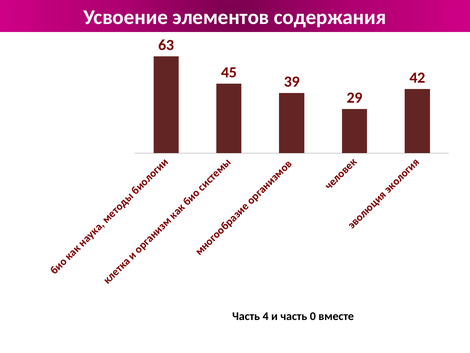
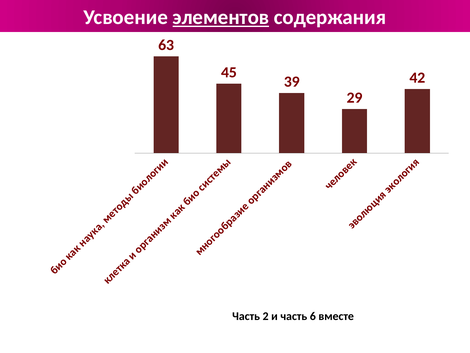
элементов underline: none -> present (221, 17)
4: 4 -> 2 (266, 316)
0: 0 -> 6 (313, 316)
